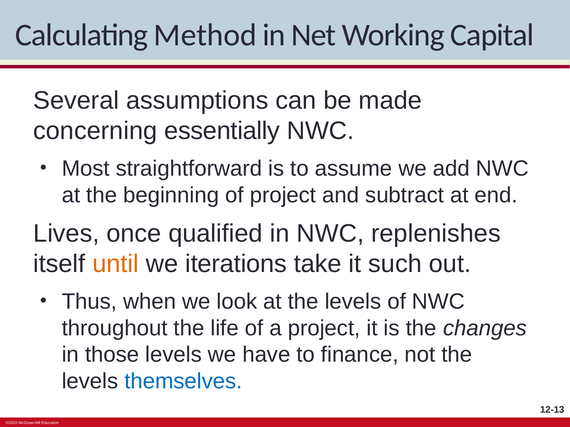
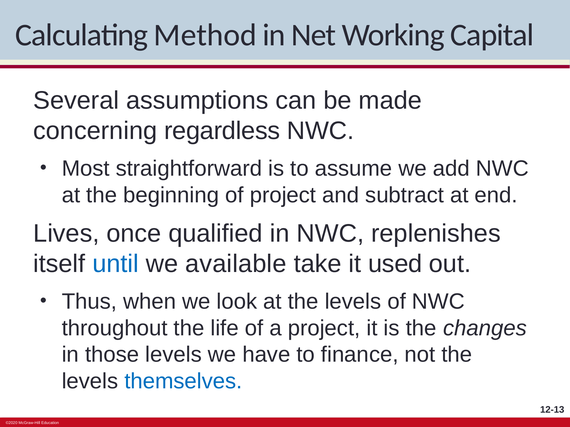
essentially: essentially -> regardless (222, 131)
until colour: orange -> blue (116, 264)
iterations: iterations -> available (236, 264)
such: such -> used (395, 264)
